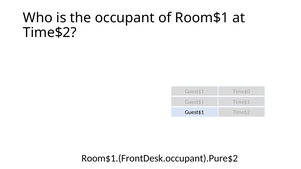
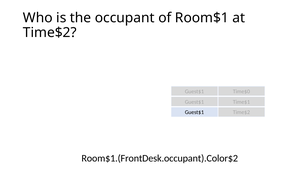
Room$1.(FrontDesk.occupant).Pure$2: Room$1.(FrontDesk.occupant).Pure$2 -> Room$1.(FrontDesk.occupant).Color$2 (160, 158)
